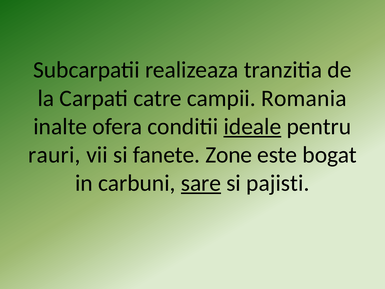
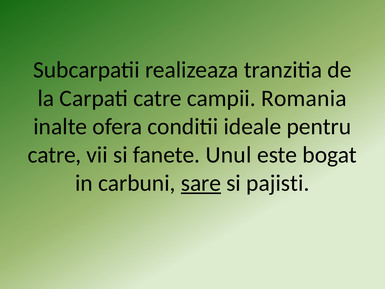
ideale underline: present -> none (252, 126)
rauri: rauri -> catre (55, 155)
Zone: Zone -> Unul (229, 155)
